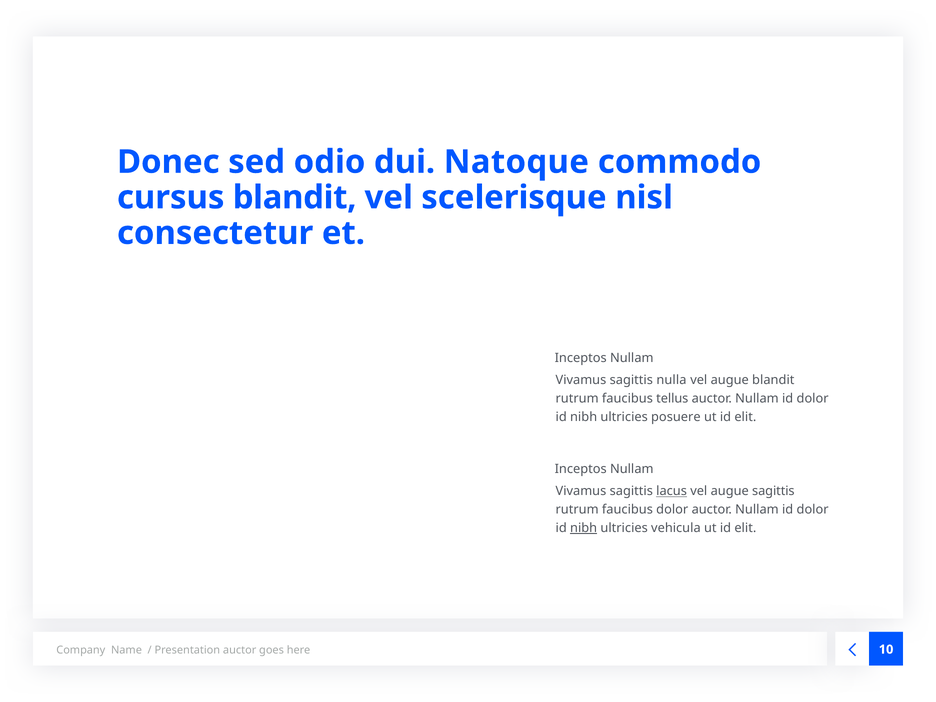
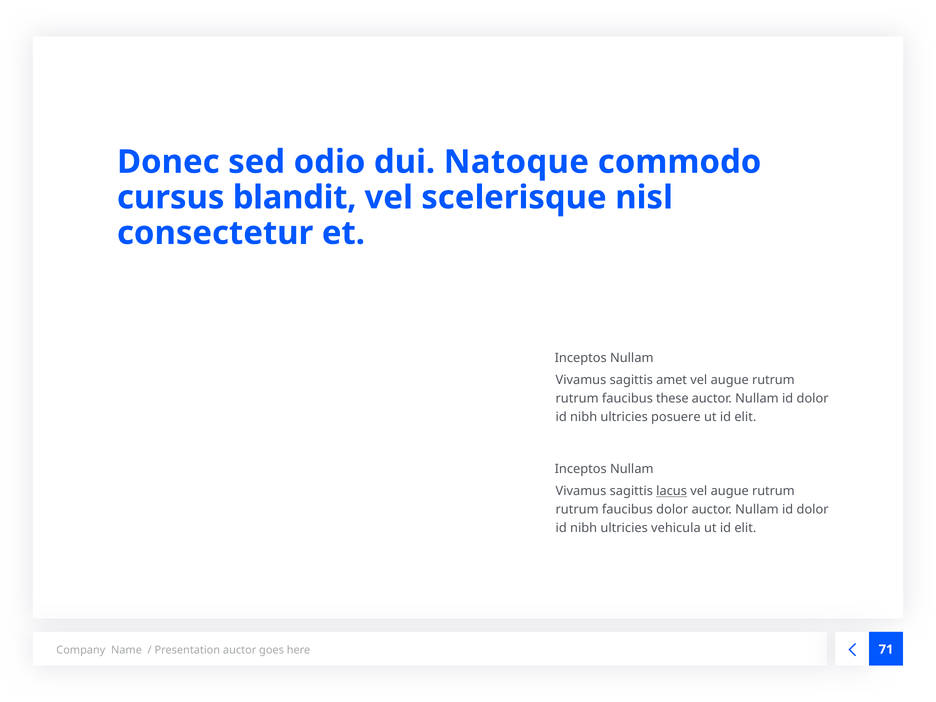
nulla: nulla -> amet (672, 380)
blandit: blandit -> rutrum (773, 380)
tellus: tellus -> these (672, 399)
sagittis: sagittis -> rutrum (773, 491)
nibh underline: present -> none (584, 528)
10: 10 -> 71 (886, 650)
